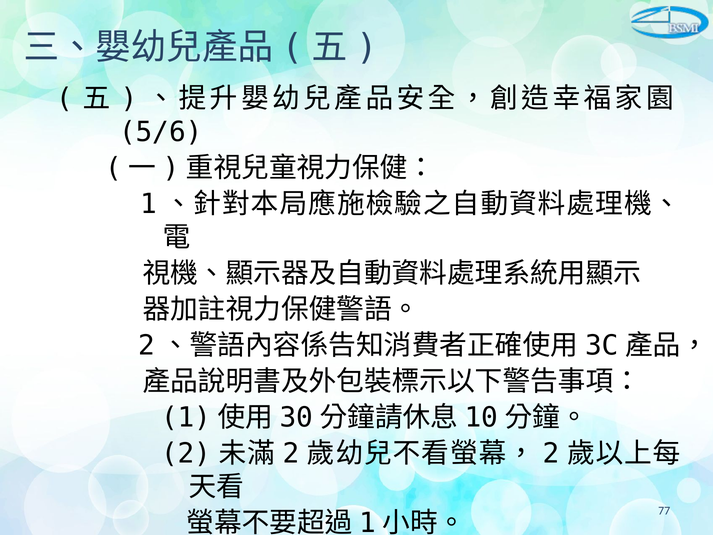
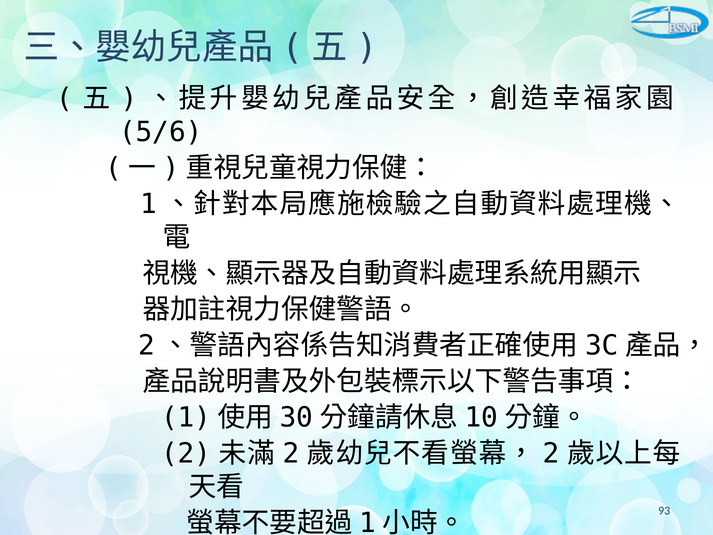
77: 77 -> 93 (664, 511)
